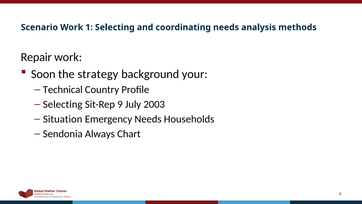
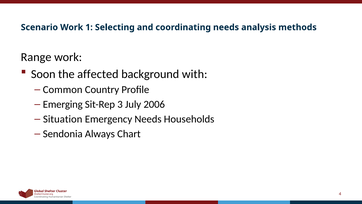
Repair: Repair -> Range (36, 57)
strategy: strategy -> affected (98, 74)
your: your -> with (195, 74)
Technical: Technical -> Common (63, 89)
Selecting: Selecting -> Emerging (63, 104)
9: 9 -> 3 (120, 104)
2003: 2003 -> 2006 (154, 104)
